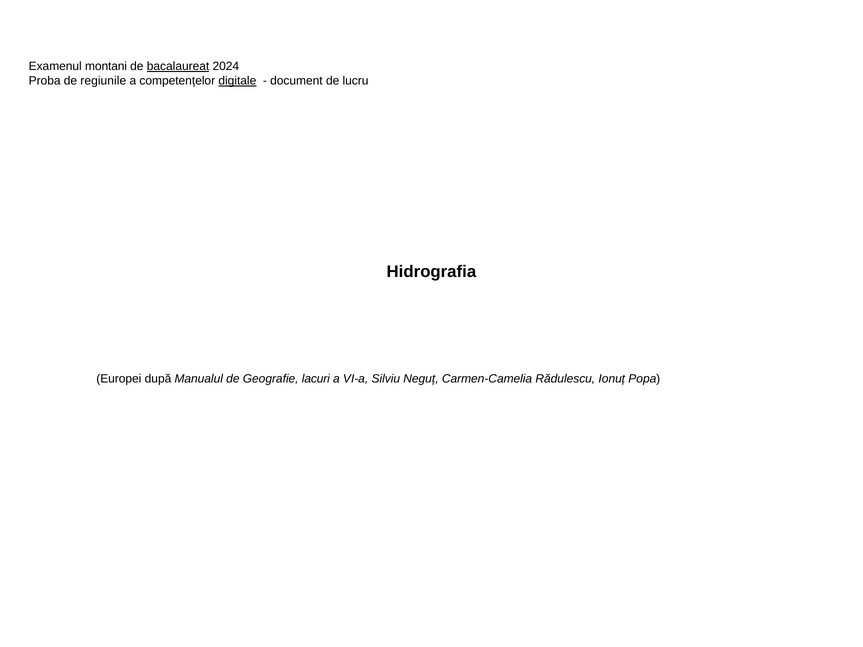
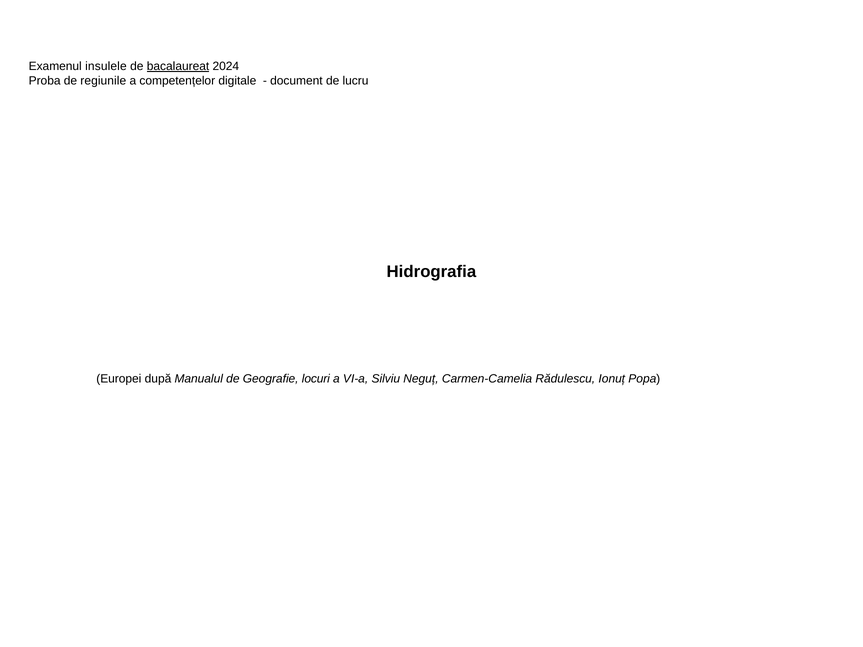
montani: montani -> insulele (106, 66)
digitale underline: present -> none (237, 81)
lacuri: lacuri -> locuri (316, 379)
